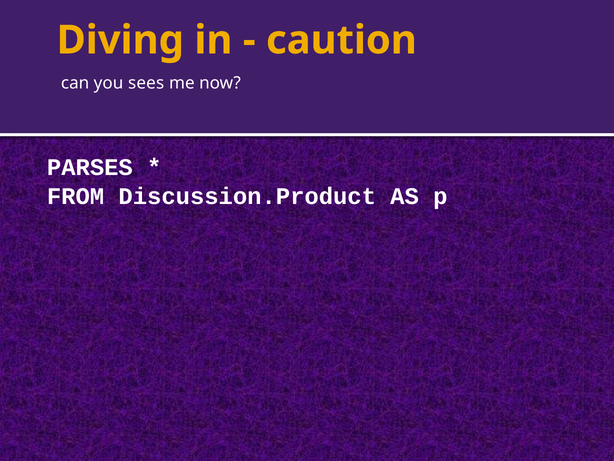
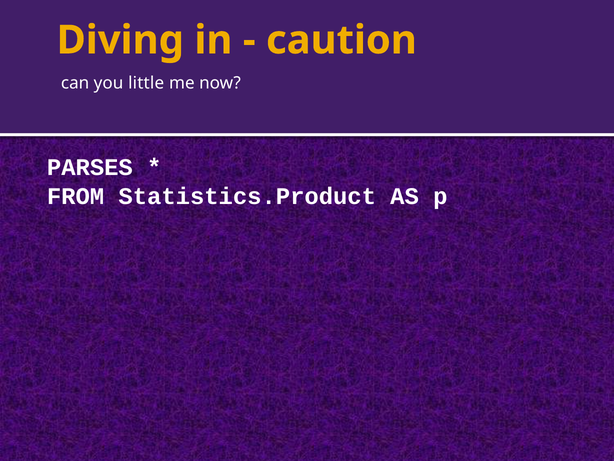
sees: sees -> little (146, 83)
Discussion.Product: Discussion.Product -> Statistics.Product (247, 196)
